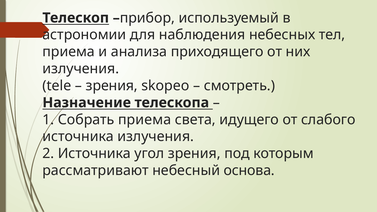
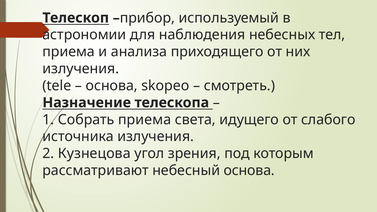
зрения: зрения -> основа (112, 86)
2 Источника: Источника -> Кузнецова (94, 154)
